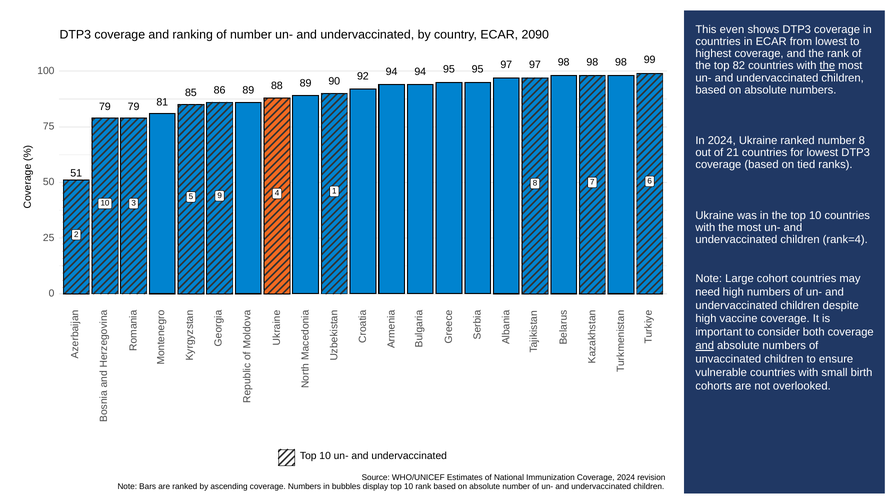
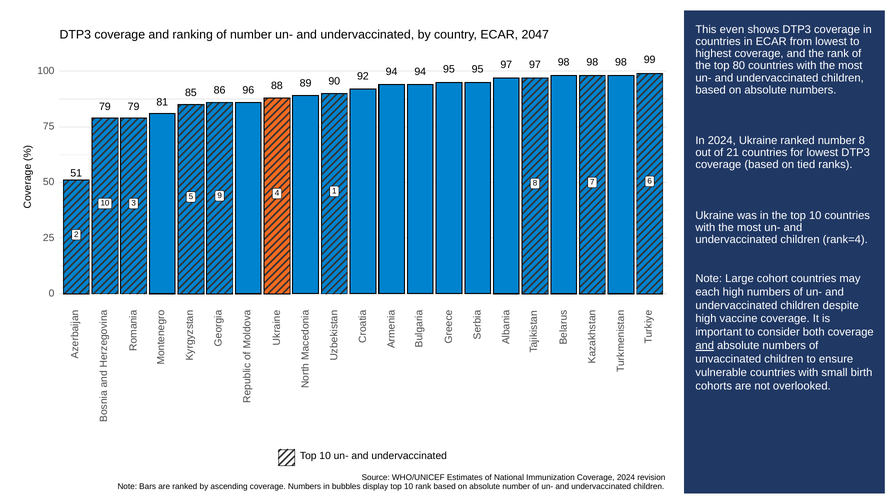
2090: 2090 -> 2047 (535, 35)
82: 82 -> 80 (739, 66)
the underline: present -> none (827, 66)
86 89: 89 -> 96 (248, 90)
need: need -> each (708, 292)
